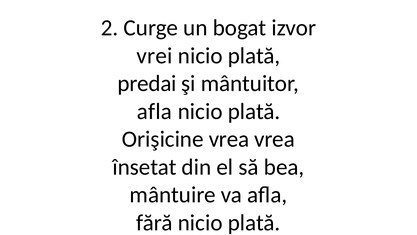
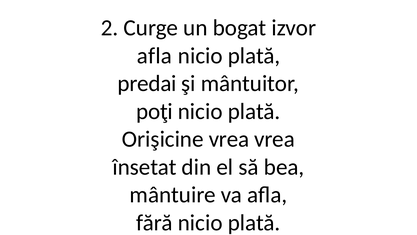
vrei: vrei -> afla (154, 56)
afla: afla -> poţi (155, 111)
